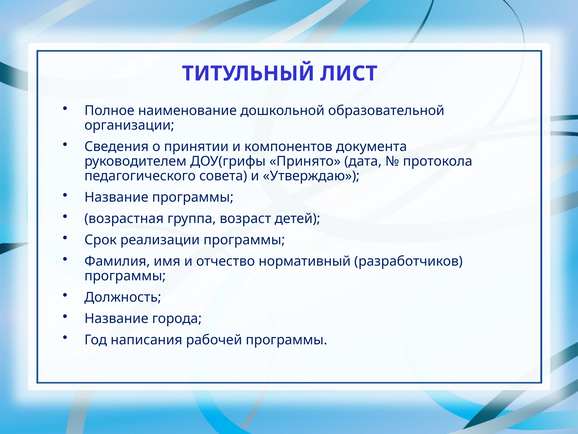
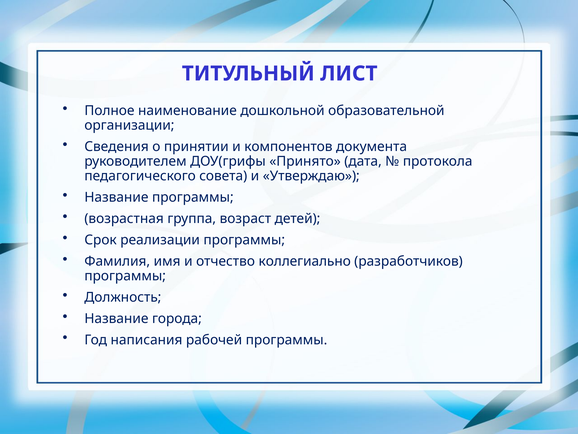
нормативный: нормативный -> коллегиально (305, 261)
